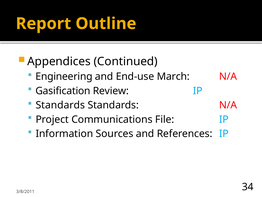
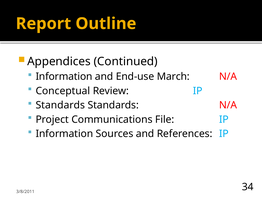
Engineering: Engineering -> Information (64, 76)
Gasification: Gasification -> Conceptual (63, 91)
